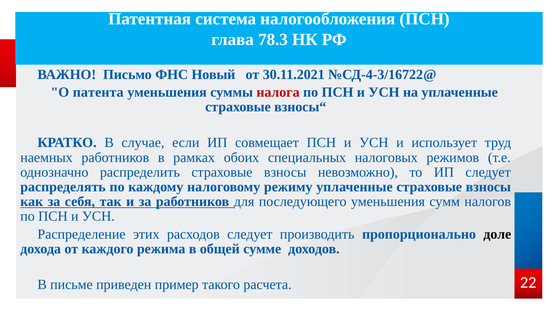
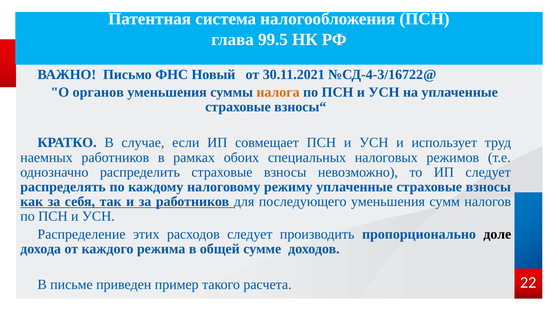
78.3: 78.3 -> 99.5 (273, 39)
патента: патента -> органов (98, 92)
налога colour: red -> orange (278, 92)
